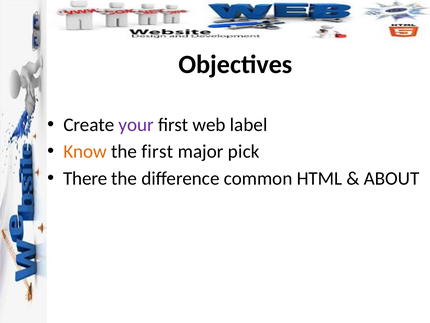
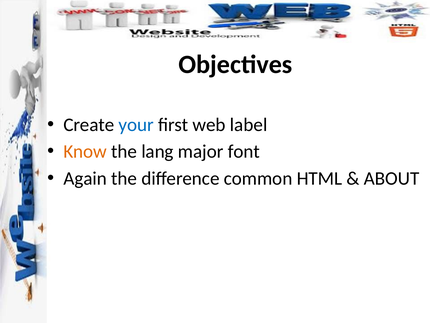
your colour: purple -> blue (136, 125)
the first: first -> lang (158, 151)
pick: pick -> font (244, 151)
There: There -> Again (85, 178)
